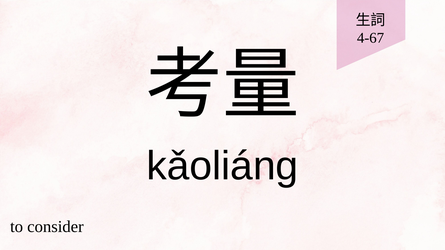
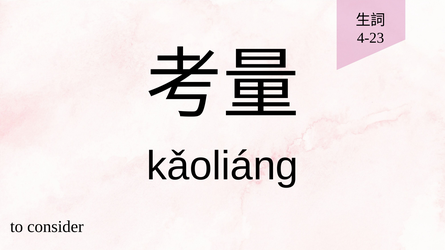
4-67: 4-67 -> 4-23 (371, 38)
